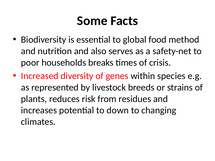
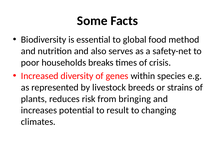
residues: residues -> bringing (135, 99)
down: down -> result (118, 111)
